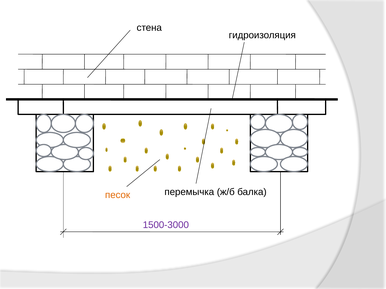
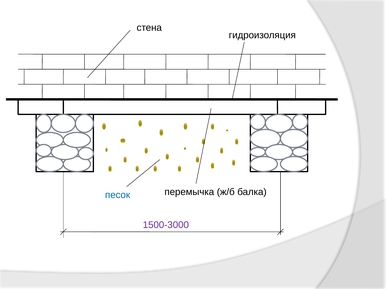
песок colour: orange -> blue (118, 195)
